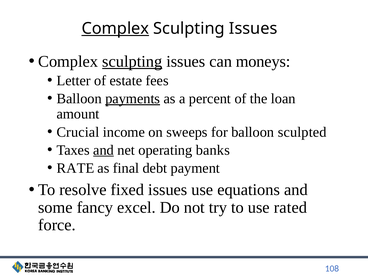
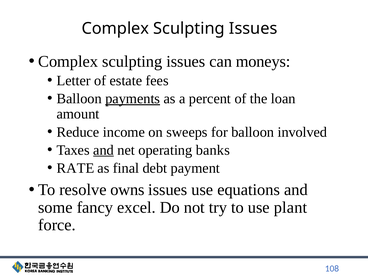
Complex underline: present -> none (115, 28)
sculpting underline: present -> none (132, 61)
Crucial: Crucial -> Reduce (78, 132)
sculpted: sculpted -> involved (302, 132)
fixed: fixed -> owns (127, 190)
rated: rated -> plant (291, 207)
